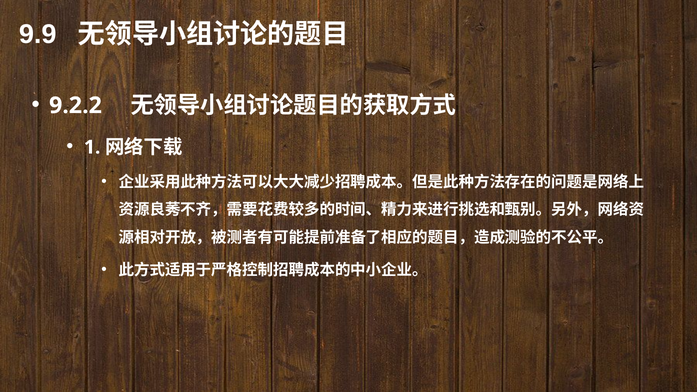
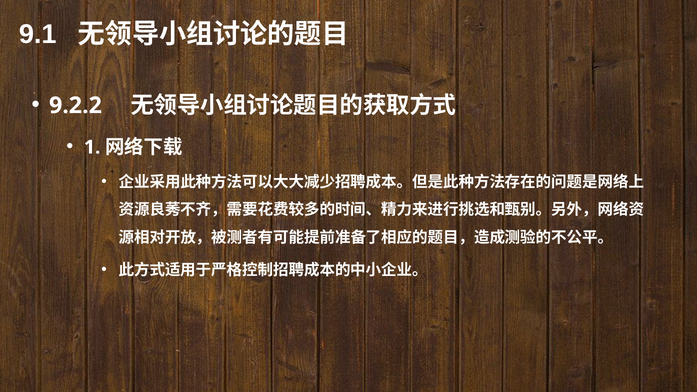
9.9: 9.9 -> 9.1 (38, 34)
